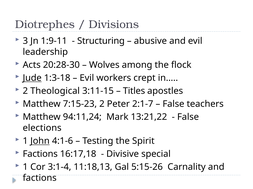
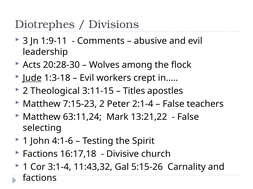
Structuring: Structuring -> Comments (101, 41)
2:1-7: 2:1-7 -> 2:1-4 (143, 104)
94:11,24: 94:11,24 -> 63:11,24 (82, 117)
elections: elections -> selecting (42, 128)
John underline: present -> none (40, 141)
special: special -> church (156, 154)
11:18,13: 11:18,13 -> 11:43,32 (93, 168)
